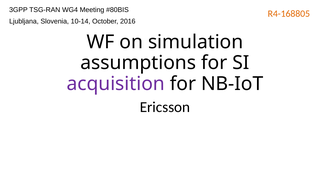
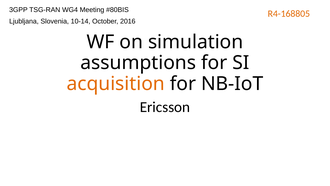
acquisition colour: purple -> orange (116, 83)
